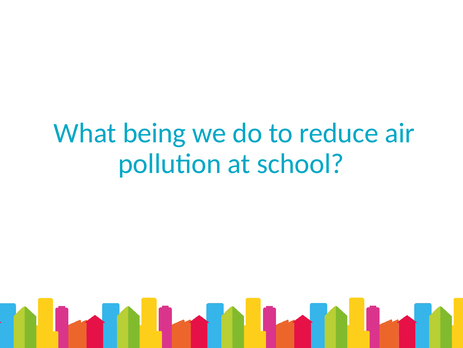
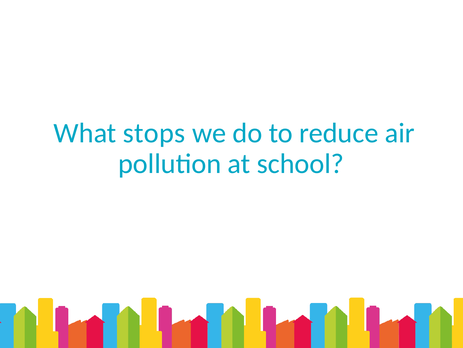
being: being -> stops (154, 133)
